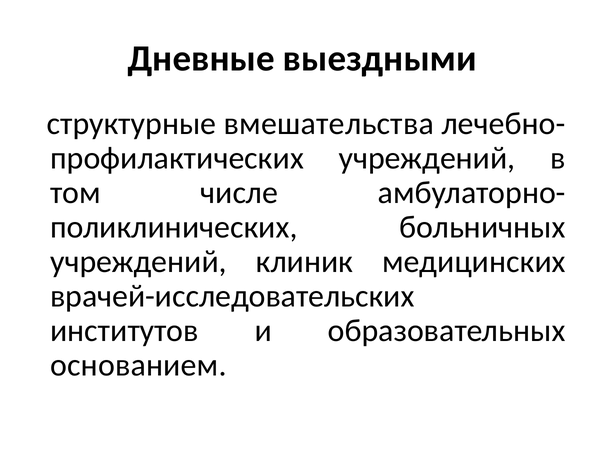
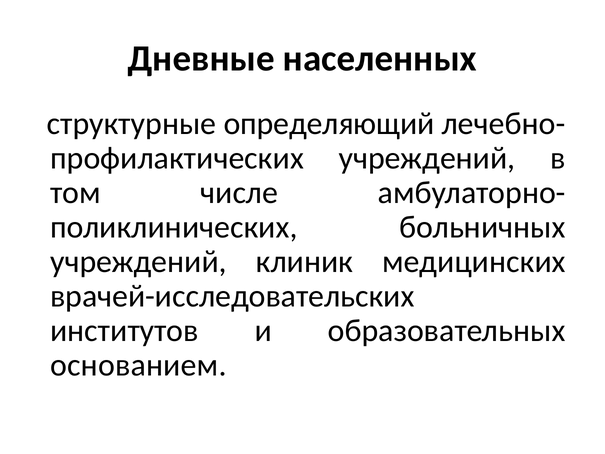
выездными: выездными -> населенных (380, 58)
вмешательства: вмешательства -> определяющий (329, 124)
